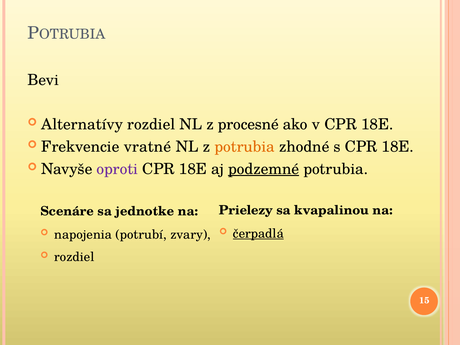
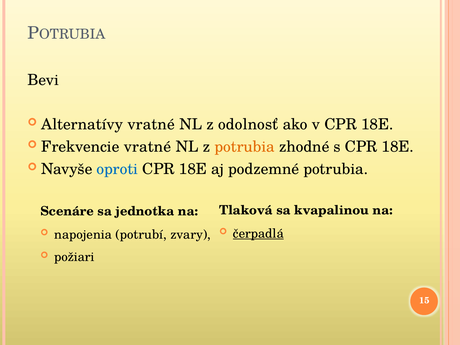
Alternatívy rozdiel: rozdiel -> vratné (151, 124)
procesné: procesné -> odolnosť (248, 124)
oproti colour: purple -> blue (117, 169)
podzemné underline: present -> none (264, 169)
Prielezy: Prielezy -> Tlaková (246, 210)
jednotke: jednotke -> jednotka (145, 211)
rozdiel: rozdiel -> požiari (74, 257)
